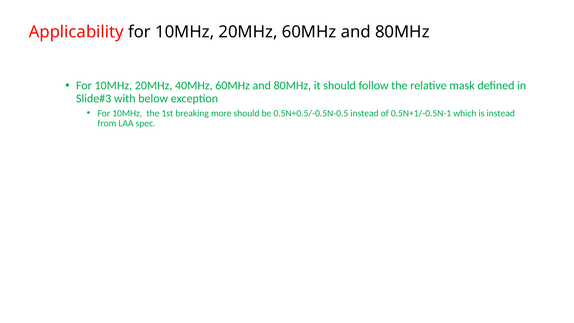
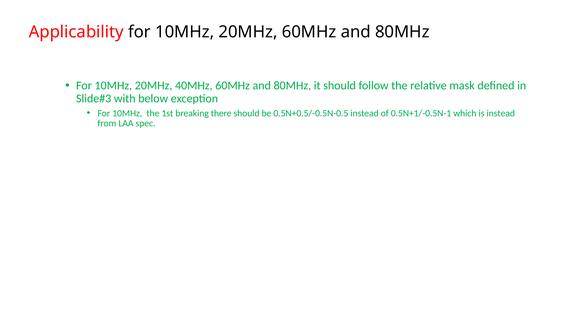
more: more -> there (221, 113)
